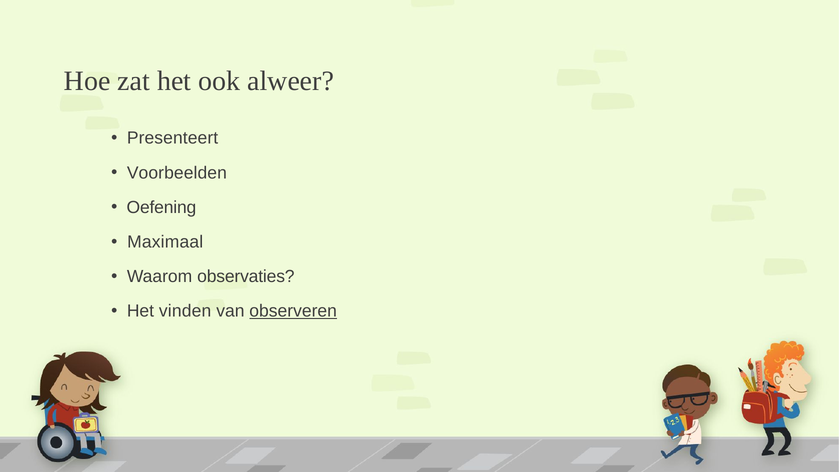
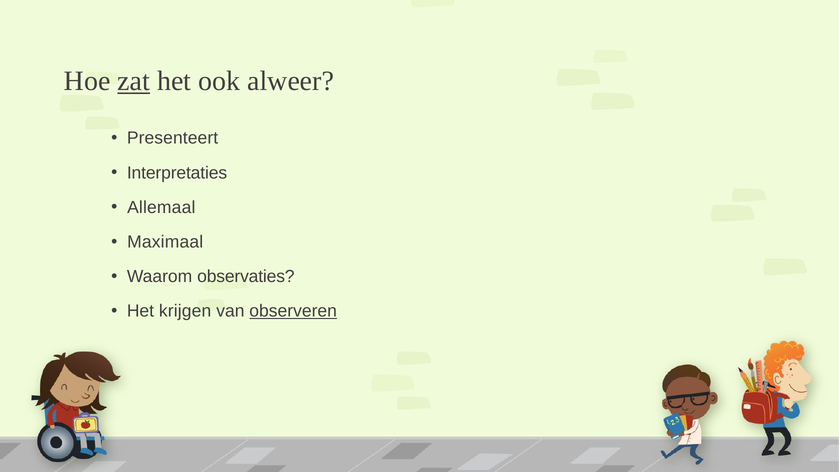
zat underline: none -> present (134, 81)
Voorbeelden: Voorbeelden -> Interpretaties (177, 173)
Oefening: Oefening -> Allemaal (161, 207)
vinden: vinden -> krijgen (185, 311)
